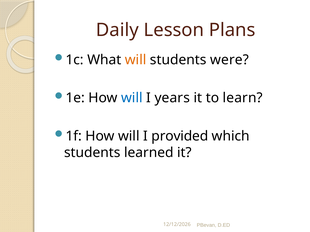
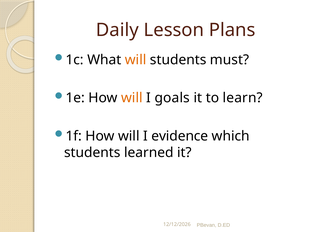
were: were -> must (230, 60)
will colour: blue -> orange (132, 98)
years: years -> goals (172, 98)
provided: provided -> evidence (180, 136)
